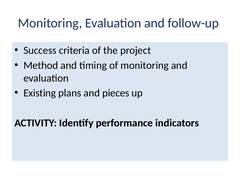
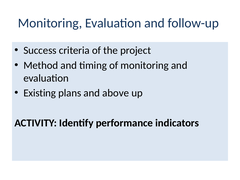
pieces: pieces -> above (116, 93)
